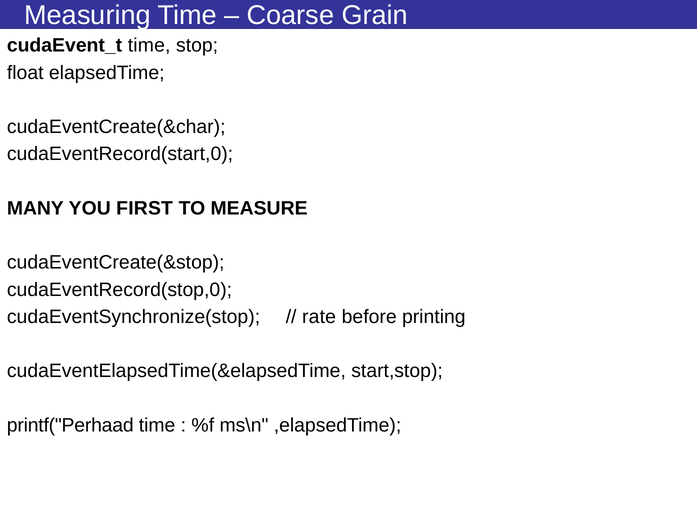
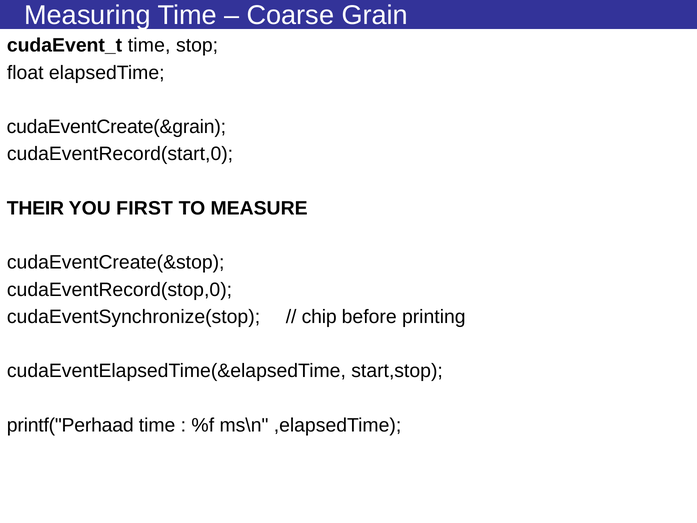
cudaEventCreate(&char: cudaEventCreate(&char -> cudaEventCreate(&grain (116, 127)
MANY: MANY -> THEIR (35, 208)
rate: rate -> chip (319, 317)
